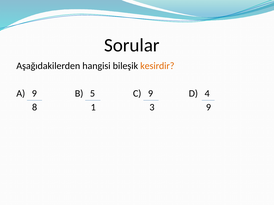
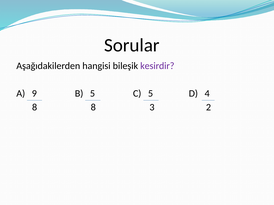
kesirdir colour: orange -> purple (157, 66)
C 9: 9 -> 5 (151, 94)
8 1: 1 -> 8 (93, 107)
3 9: 9 -> 2 (208, 107)
